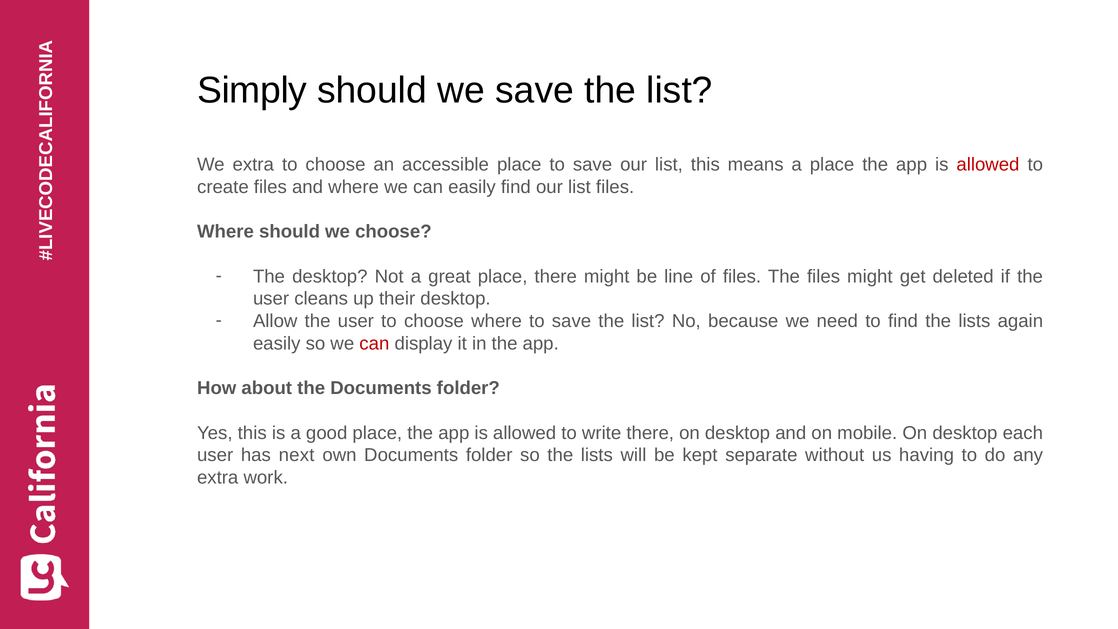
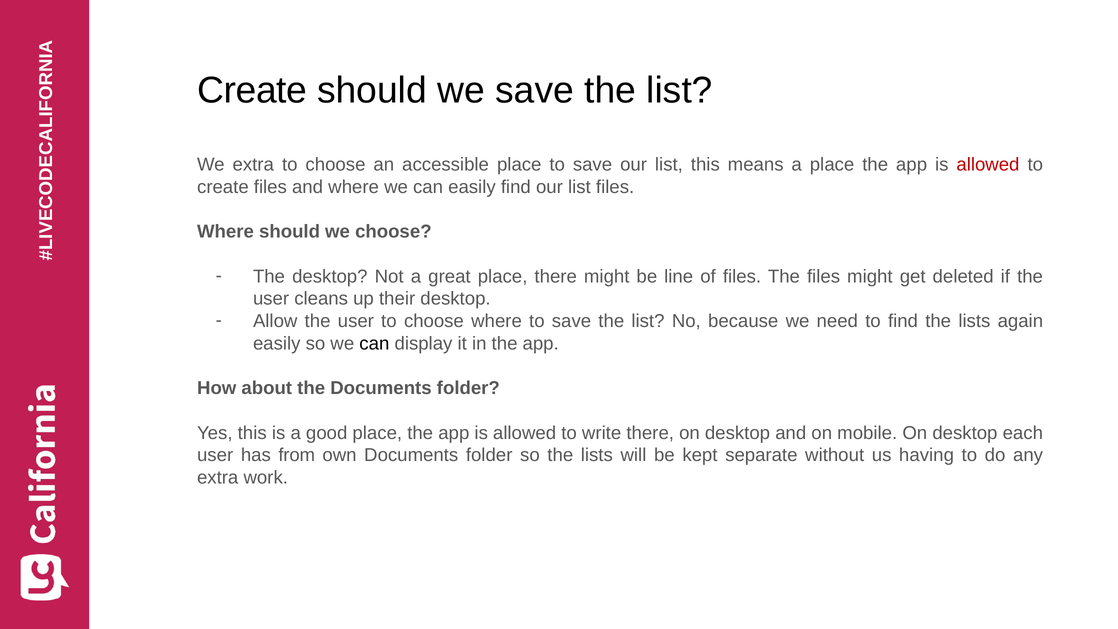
Simply: Simply -> Create (252, 91)
can colour: red -> black (374, 343)
next: next -> from (297, 455)
